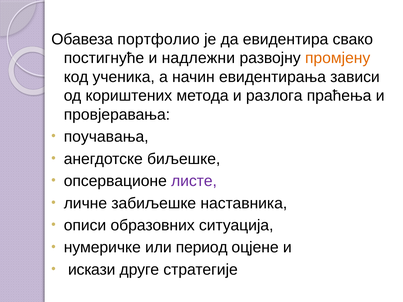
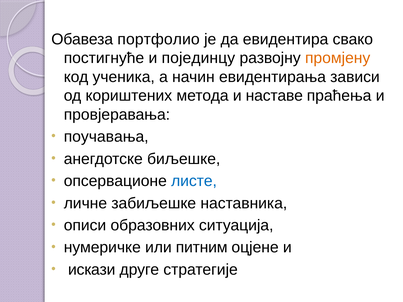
надлежни: надлежни -> појединцу (198, 58)
разлога: разлога -> наставе (274, 96)
листе colour: purple -> blue (194, 181)
период: период -> питним (202, 248)
